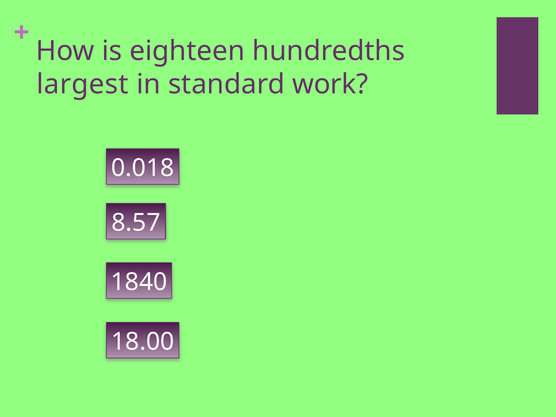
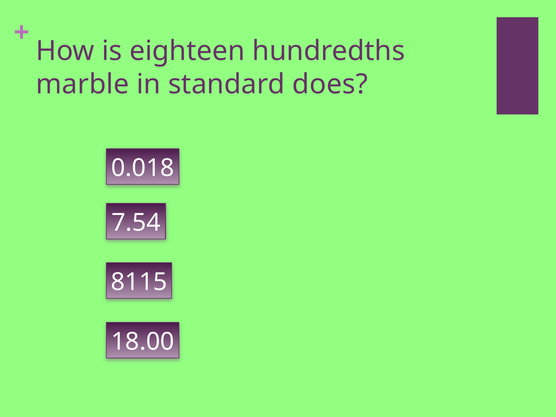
largest: largest -> marble (83, 84)
work: work -> does (330, 84)
8.57: 8.57 -> 7.54 (136, 223)
1840: 1840 -> 8115 (139, 282)
